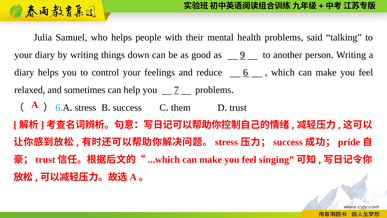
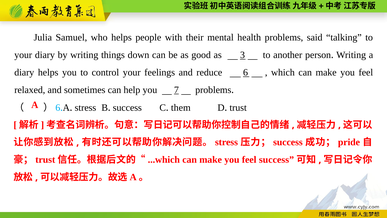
9: 9 -> 3 (243, 55)
feel singing: singing -> success (276, 160)
